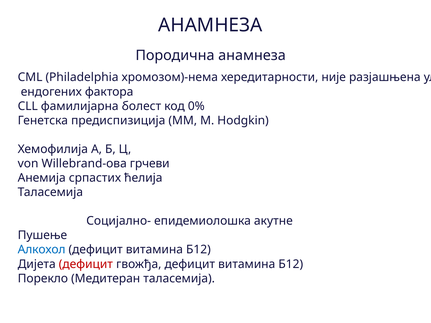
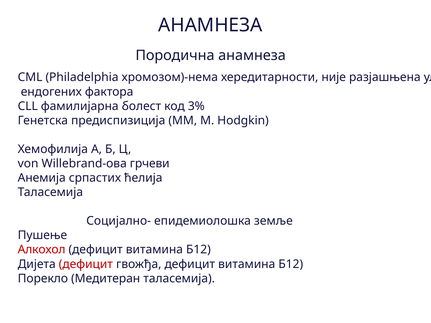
0%: 0% -> 3% (196, 106)
акутне: акутне -> земље (273, 221)
Алкохол colour: blue -> red (42, 250)
